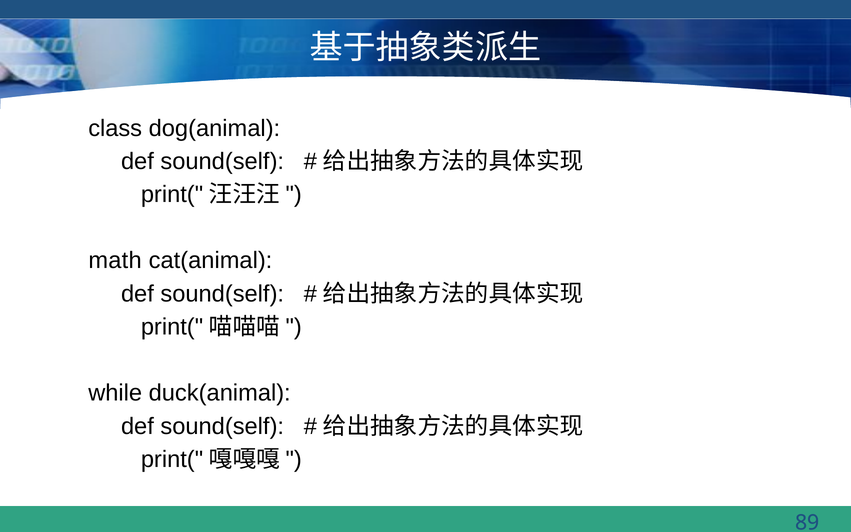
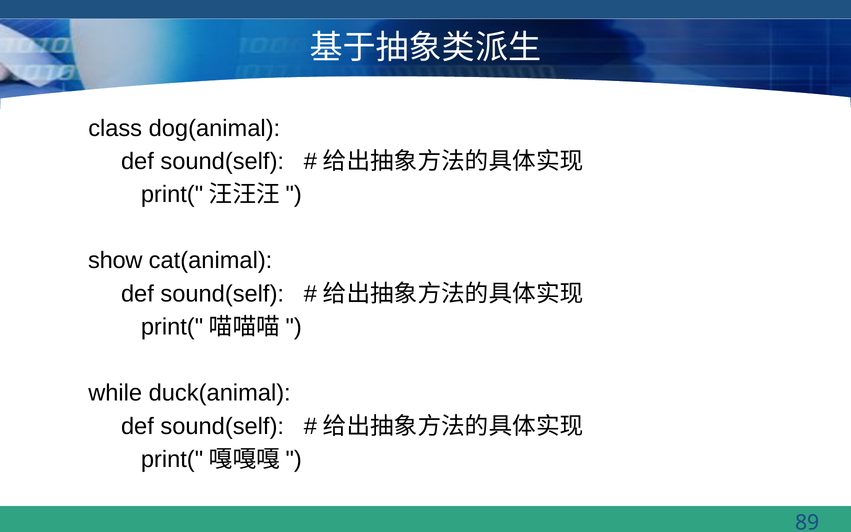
math: math -> show (115, 261)
